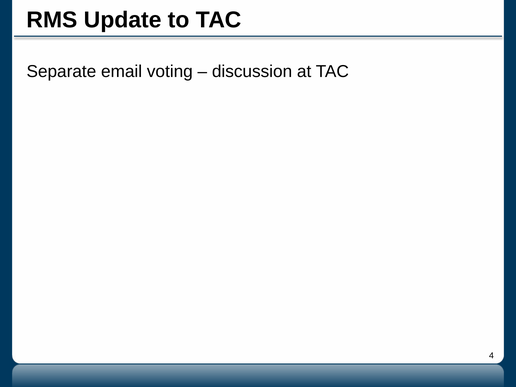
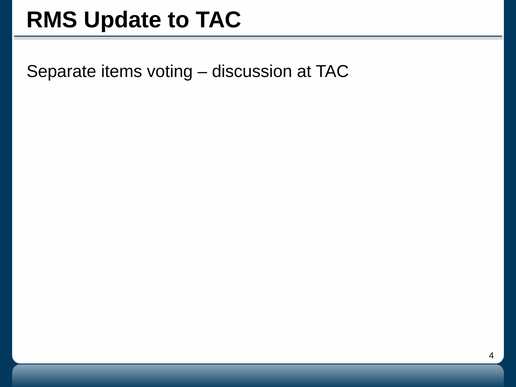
email: email -> items (122, 71)
